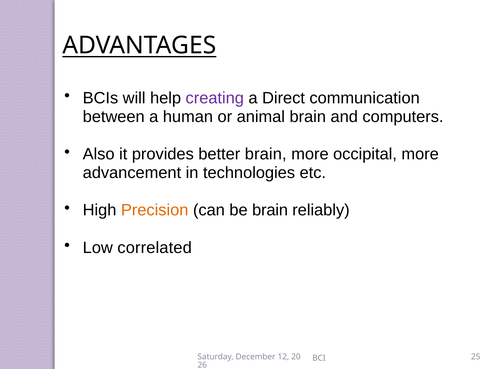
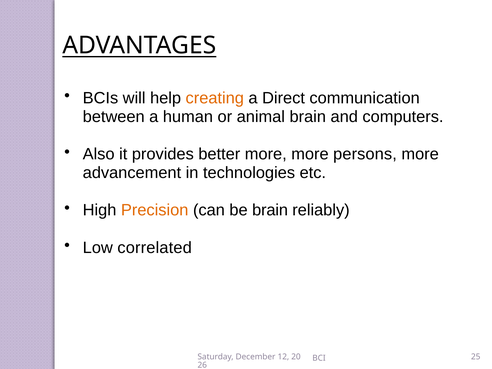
creating colour: purple -> orange (215, 98)
better brain: brain -> more (266, 154)
occipital: occipital -> persons (365, 154)
